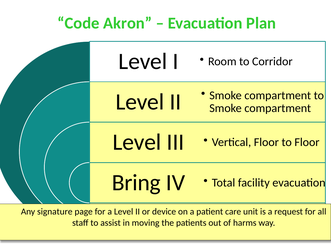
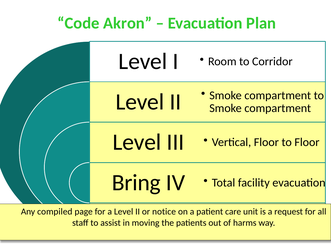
signature: signature -> compiled (55, 212)
device: device -> notice (164, 212)
